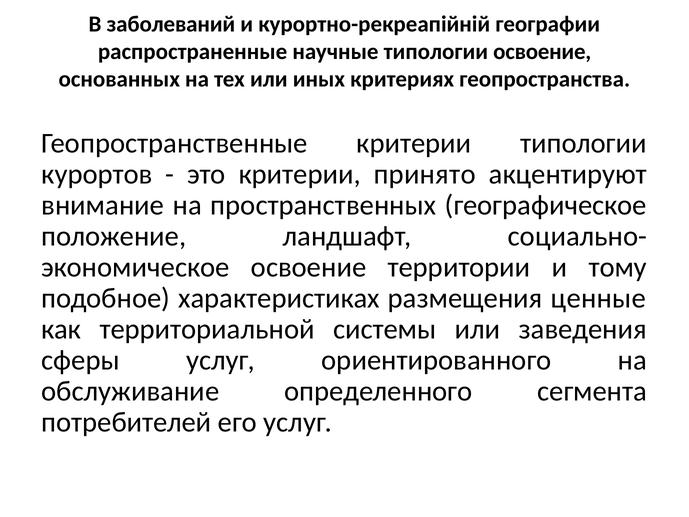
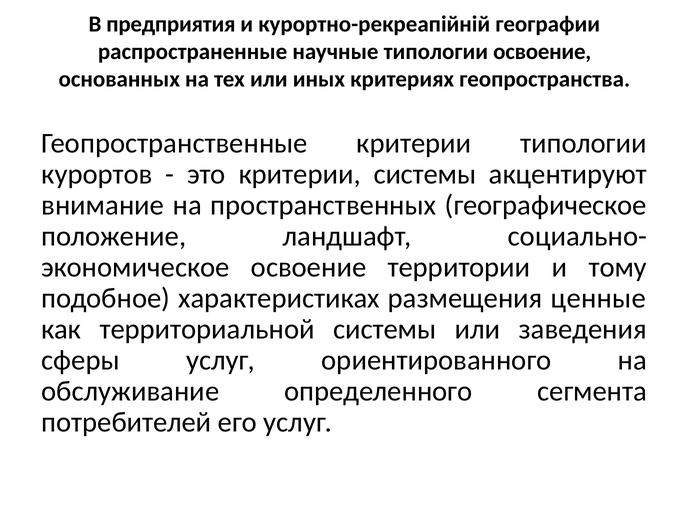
заболеваний: заболеваний -> предприятия (171, 24)
критерии принято: принято -> системы (425, 174)
